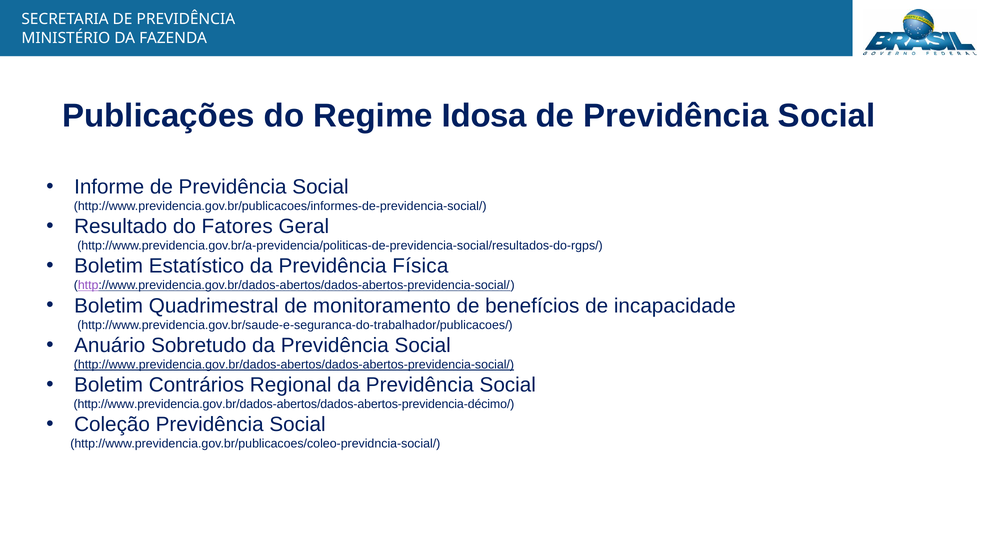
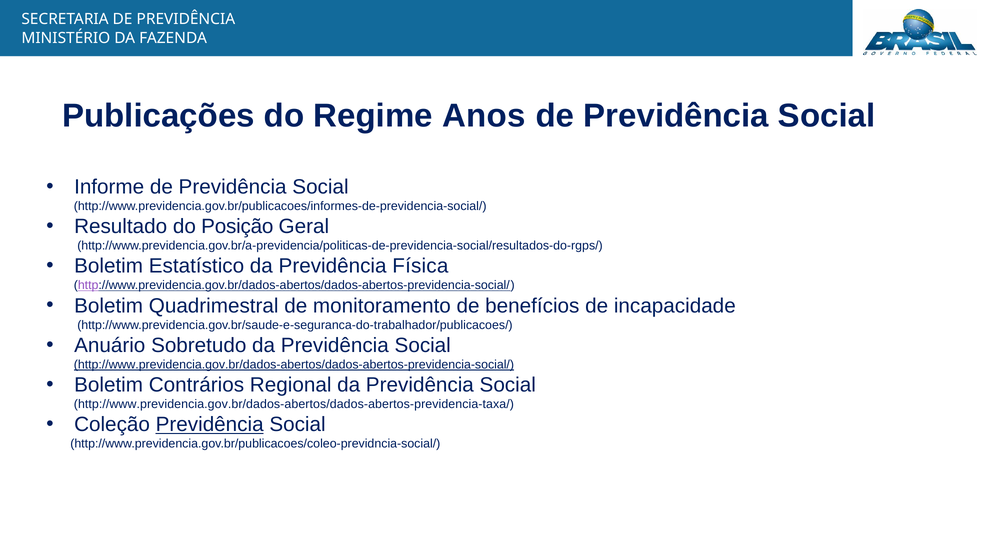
Idosa: Idosa -> Anos (484, 116)
Fatores: Fatores -> Posição (237, 227)
http://www.previdencia.gov.br/dados-abertos/dados-abertos-previdencia-décimo/: http://www.previdencia.gov.br/dados-abertos/dados-abertos-previdencia-décimo/ -> http://www.previdencia.gov.br/dados-abertos/dados-abertos-previdencia-taxa/ (294, 405)
Previdência underline: none -> present (210, 425)
